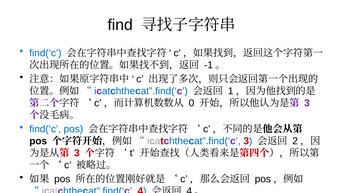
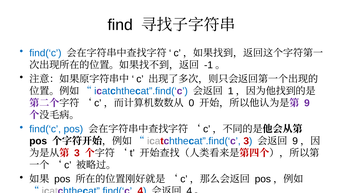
3: 3 -> 9 (307, 103)
2: 2 -> 9 (295, 141)
